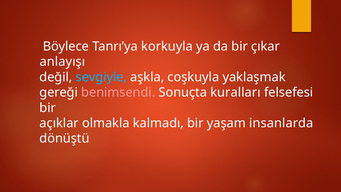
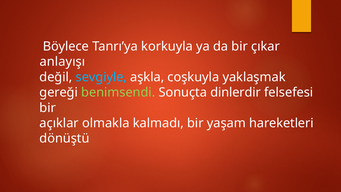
benimsendi colour: pink -> light green (118, 92)
kuralları: kuralları -> dinlerdir (236, 92)
insanlarda: insanlarda -> hareketleri (281, 123)
